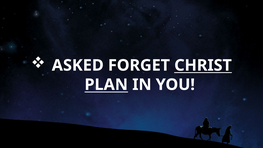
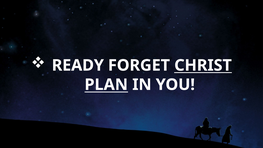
ASKED: ASKED -> READY (78, 65)
